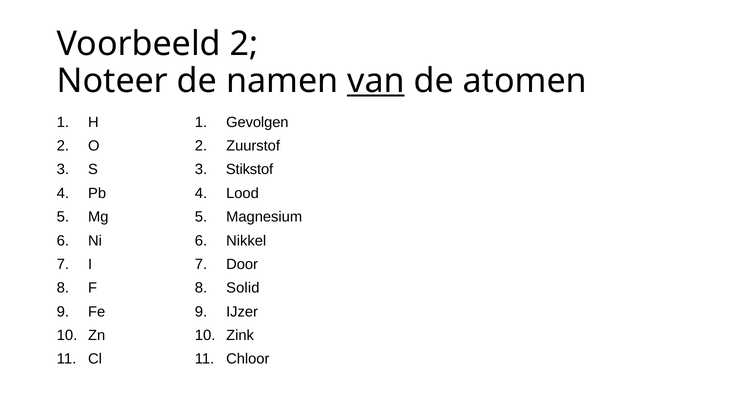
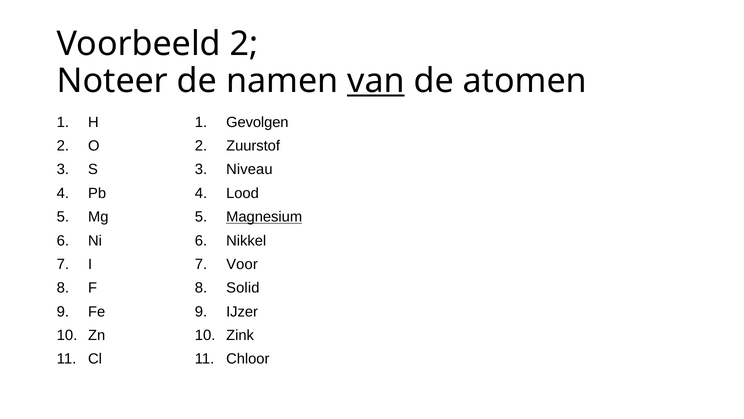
Stikstof: Stikstof -> Niveau (249, 169)
Magnesium underline: none -> present (264, 217)
Door: Door -> Voor (242, 264)
